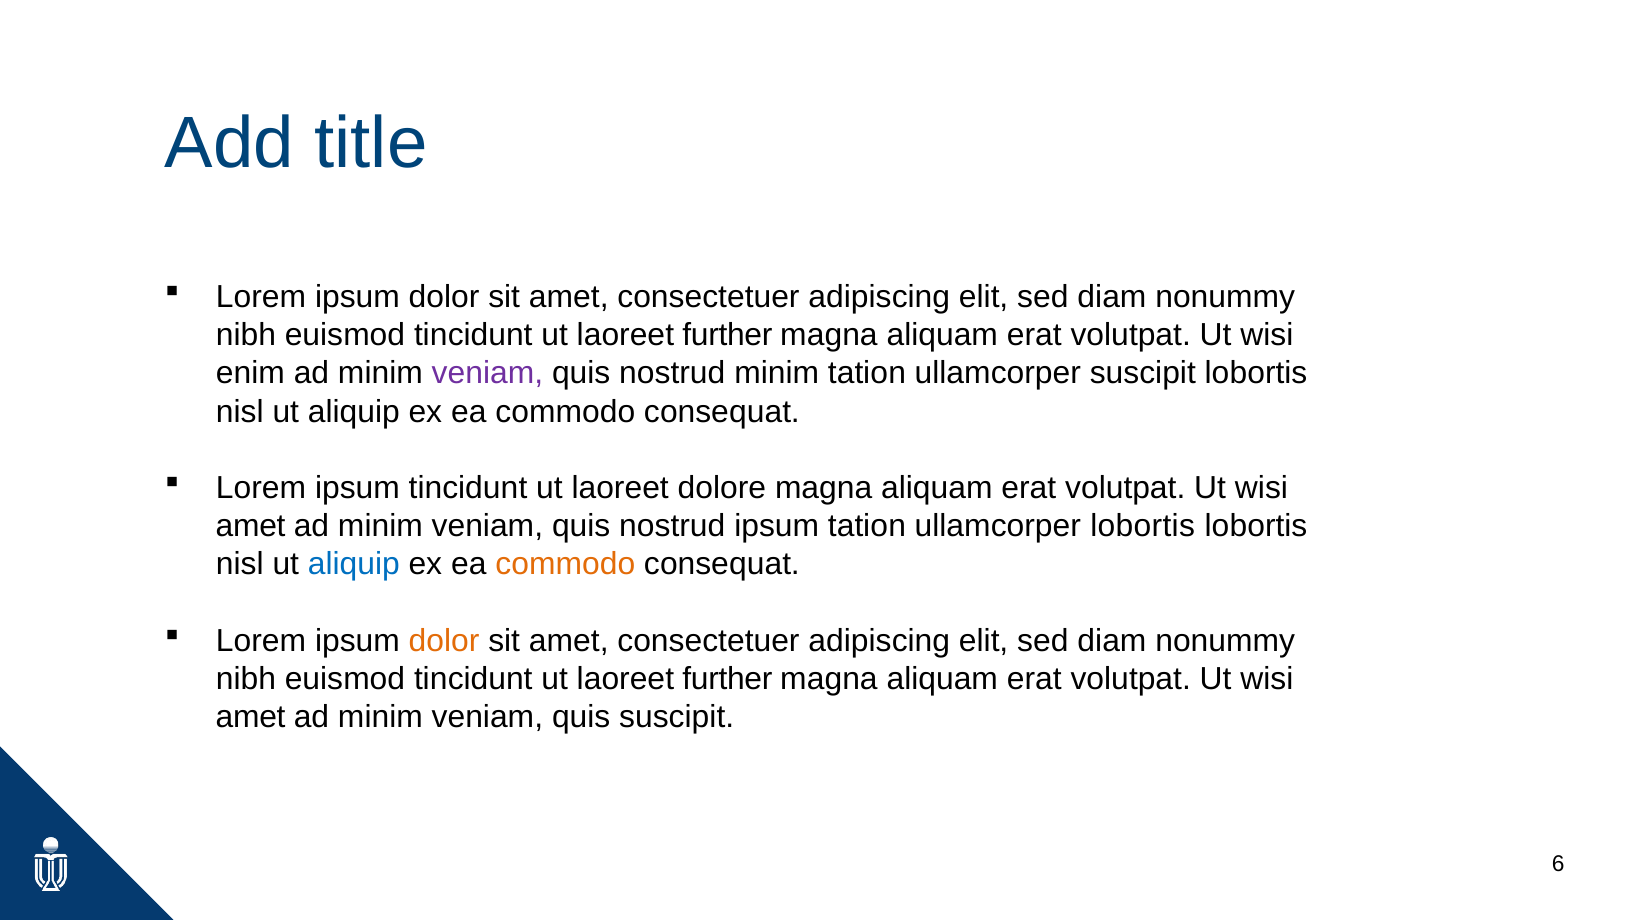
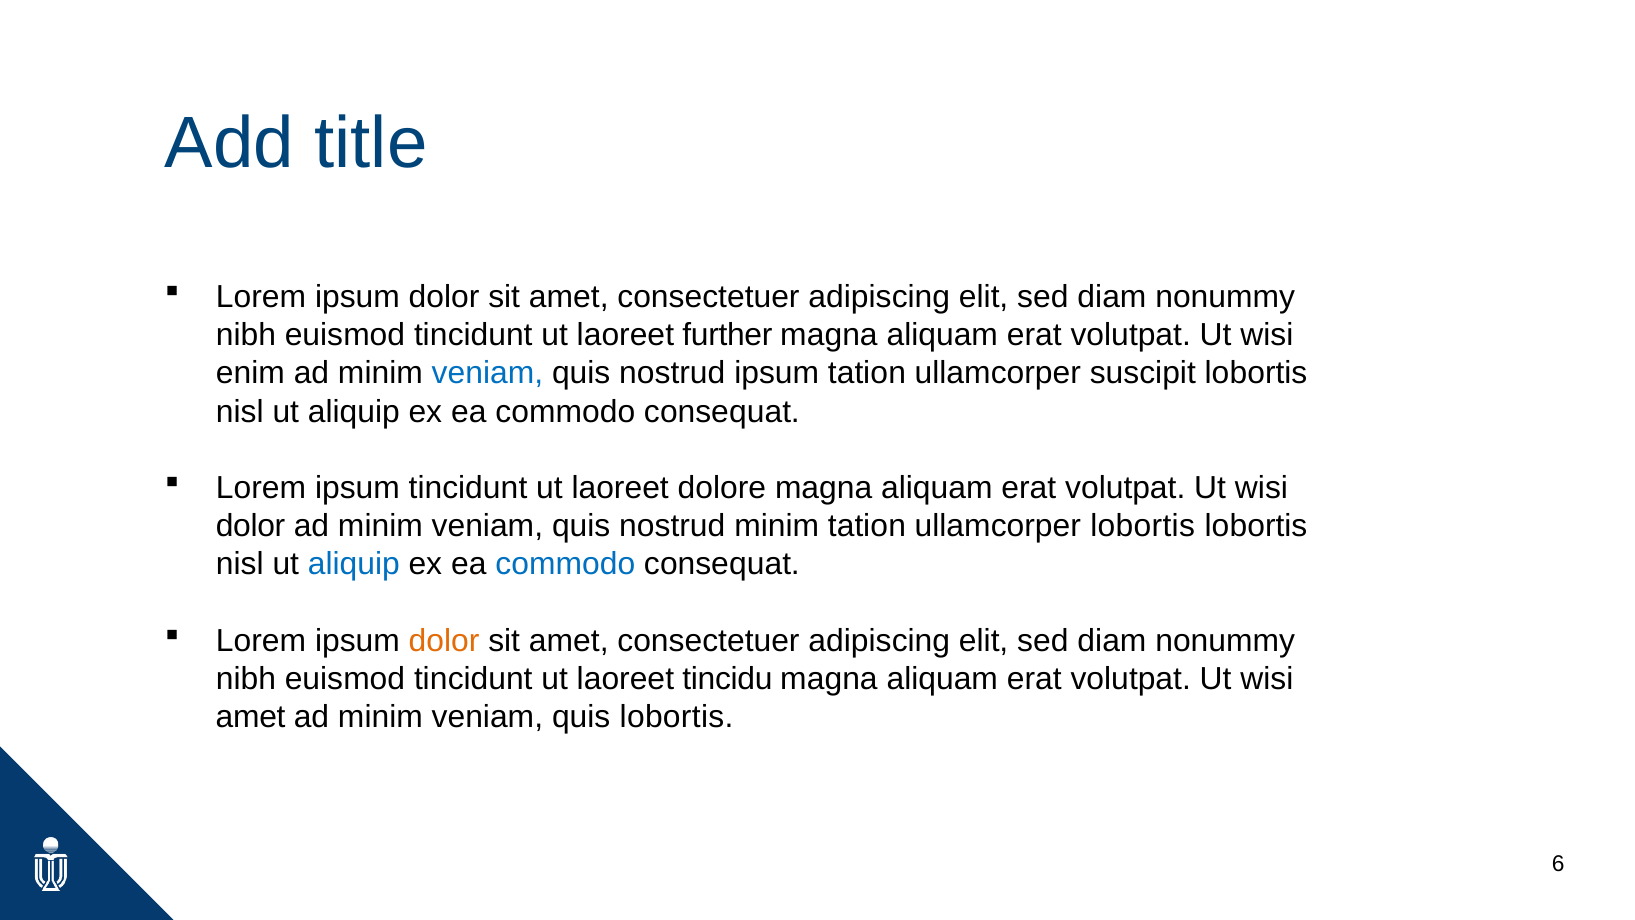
veniam colour: purple -> blue (487, 373)
nostrud minim: minim -> ipsum (777, 373)
amet: amet -> dolor (251, 526)
nostrud ipsum: ipsum -> minim (777, 526)
commodo colour: orange -> blue (565, 564)
further: further -> tincidu (727, 679)
quis suscipit: suscipit -> lobortis (677, 717)
